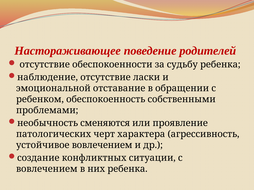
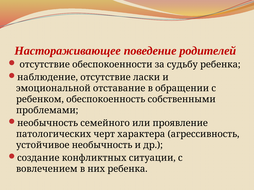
сменяются: сменяются -> семейного (105, 123)
устойчивое вовлечением: вовлечением -> необычность (102, 146)
